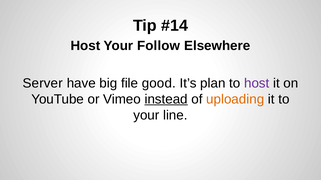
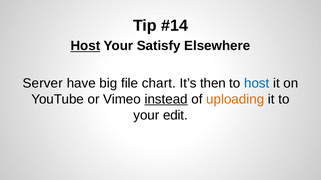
Host underline: none -> present (85, 46)
Follow: Follow -> Satisfy (159, 46)
good: good -> chart (159, 83)
plan: plan -> then (213, 83)
host colour: purple -> blue (257, 83)
line: line -> edit (175, 116)
